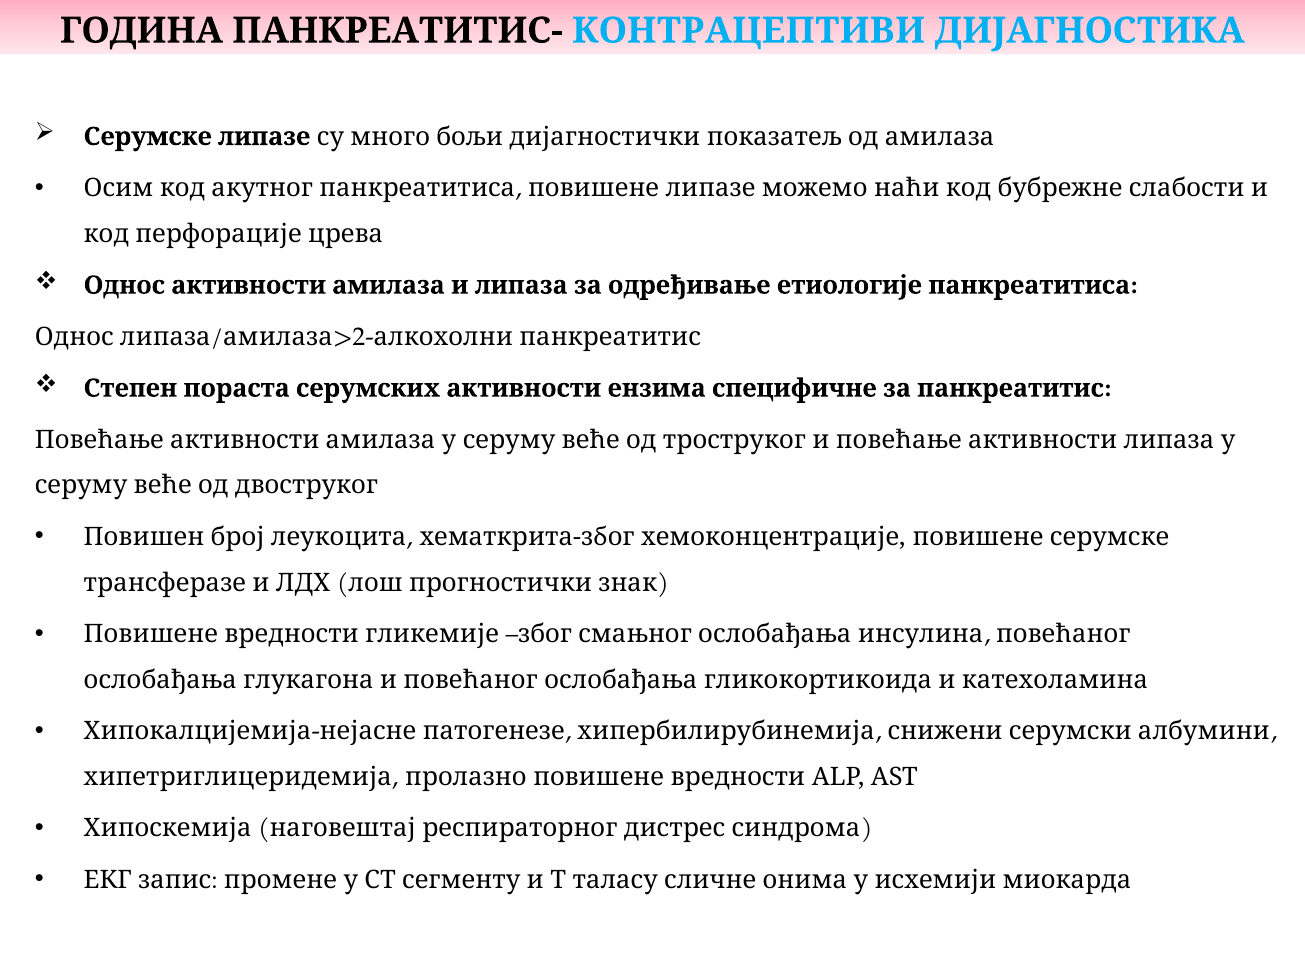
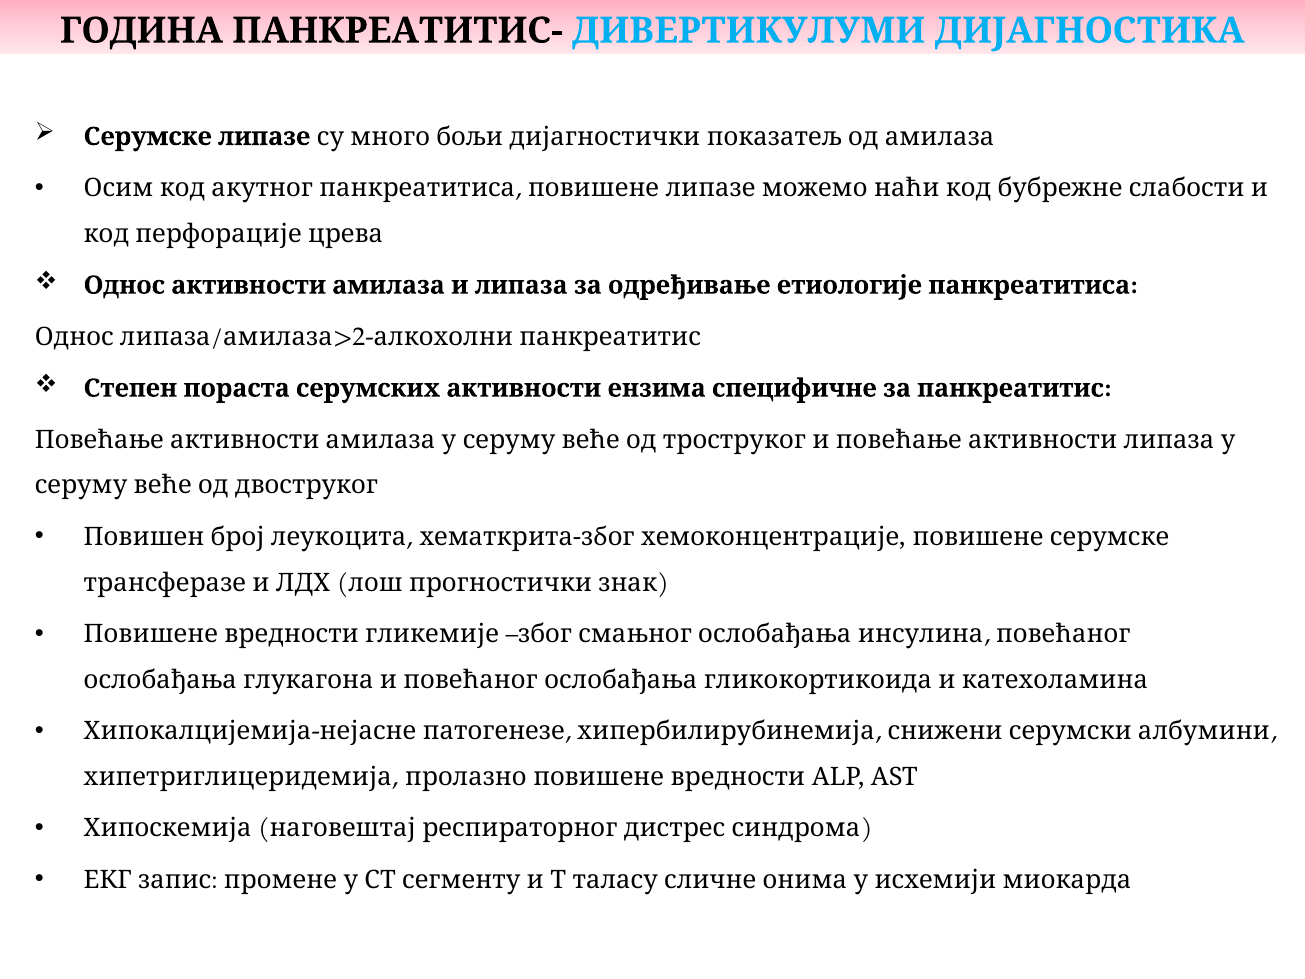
КОНТРАЦЕПТИВИ: КОНТРАЦЕПТИВИ -> ДИВЕРТИКУЛУМИ (749, 31)
